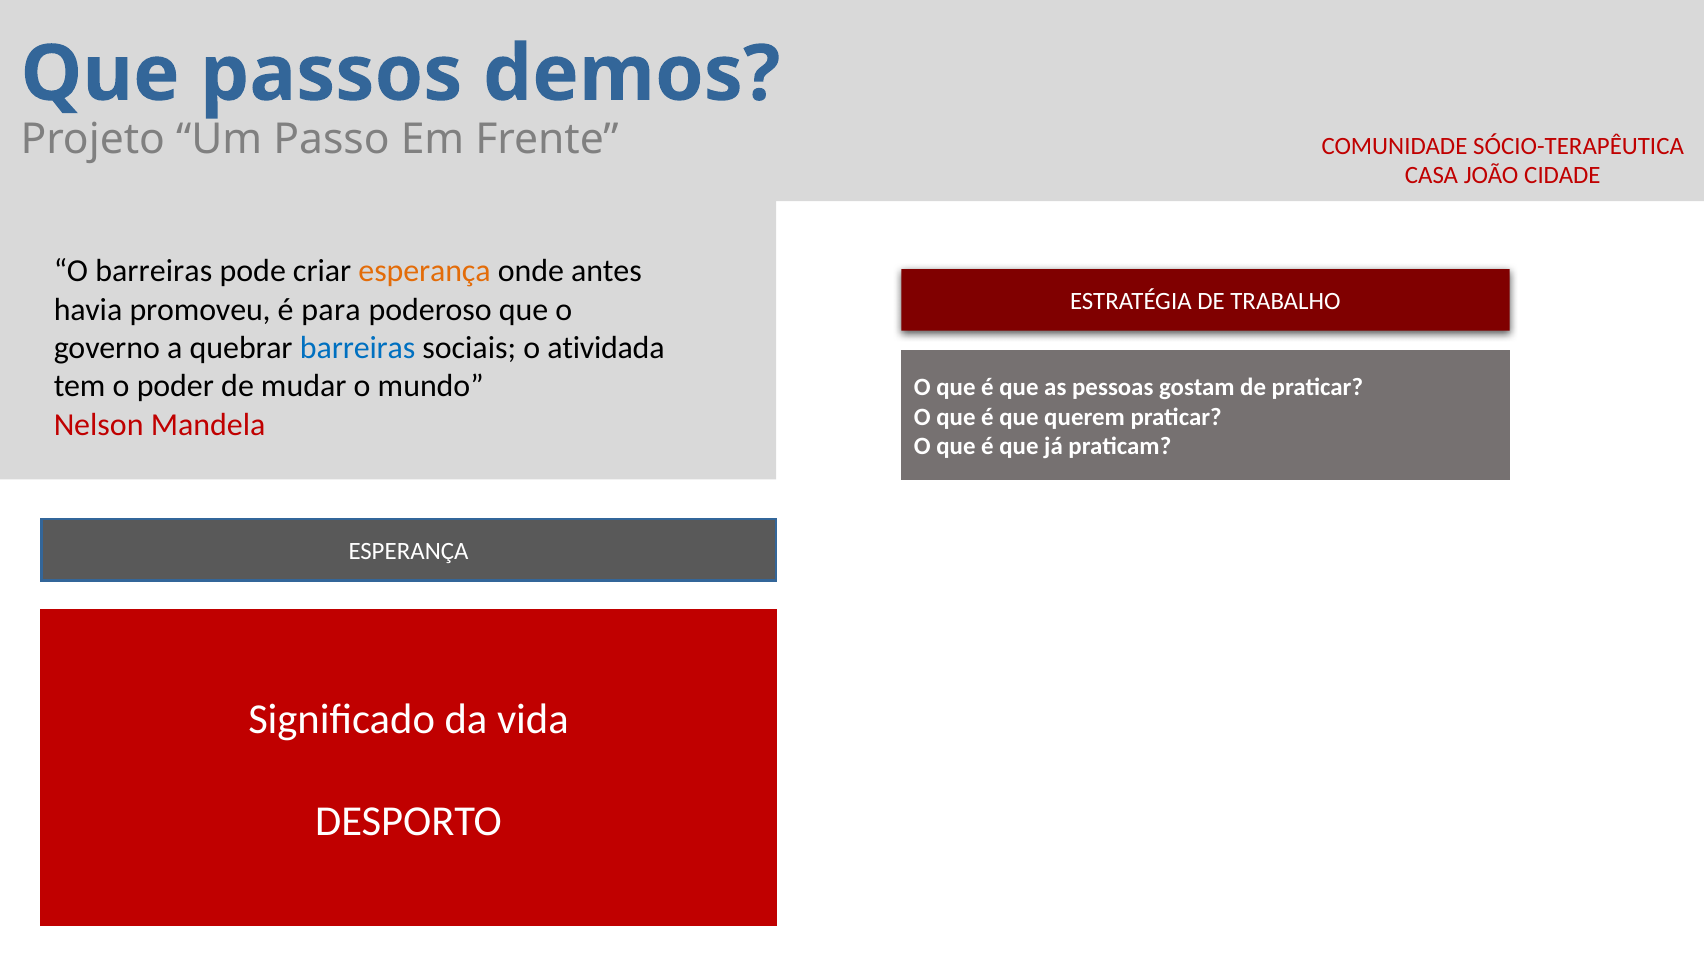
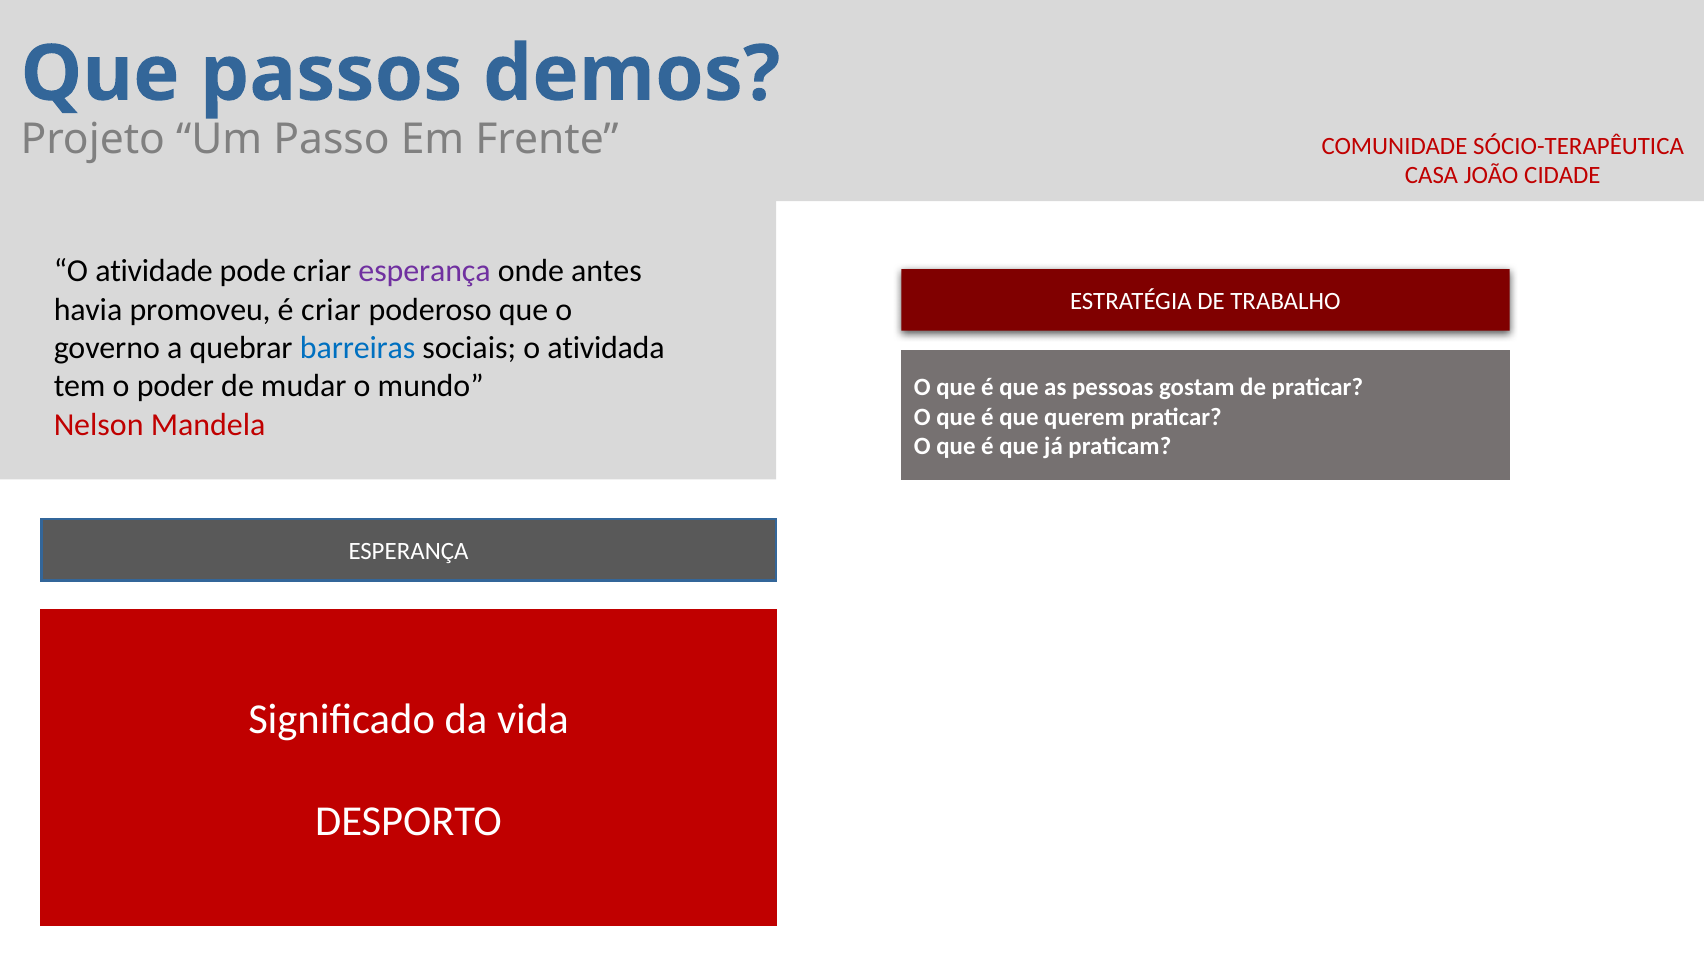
O barreiras: barreiras -> atividade (154, 271)
esperança colour: orange -> purple (425, 271)
é para: para -> criar (331, 309)
